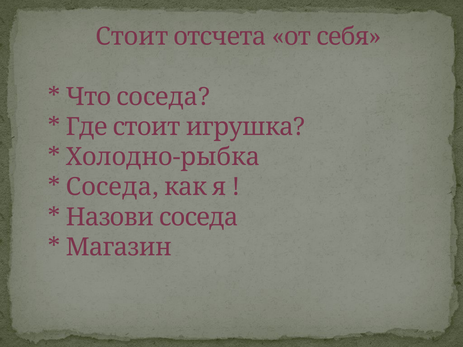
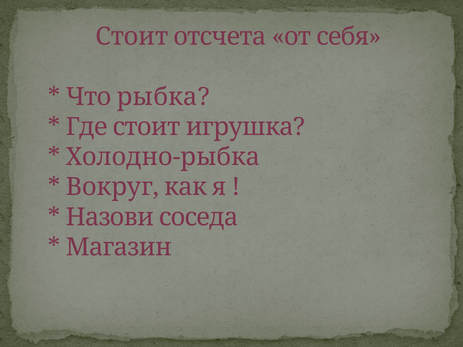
Что соседа: соседа -> рыбка (163, 97)
Соседа: Соседа -> Вокруг (112, 187)
